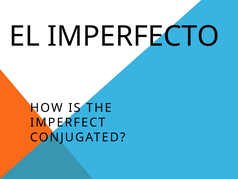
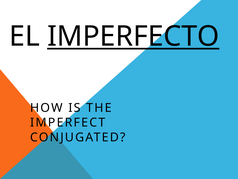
IMPERFECTO underline: none -> present (133, 36)
